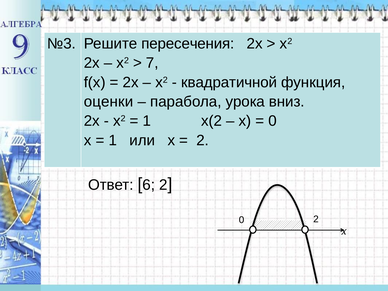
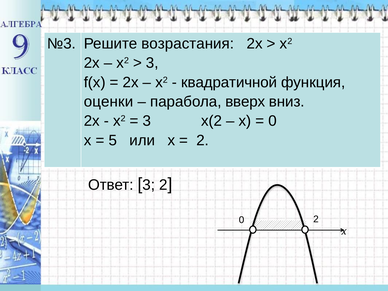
пересечения: пересечения -> возрастания (188, 44)
7: 7 -> 3 (152, 63)
урока: урока -> вверх (245, 102)
1: 1 -> 3 (147, 121)
1: 1 -> 5 (113, 140)
6: 6 -> 3 (149, 185)
